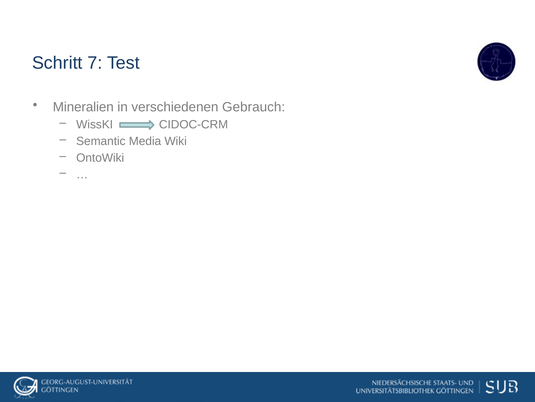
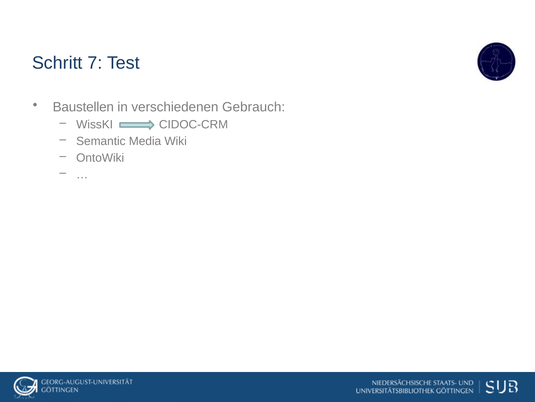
Mineralien: Mineralien -> Baustellen (83, 107)
